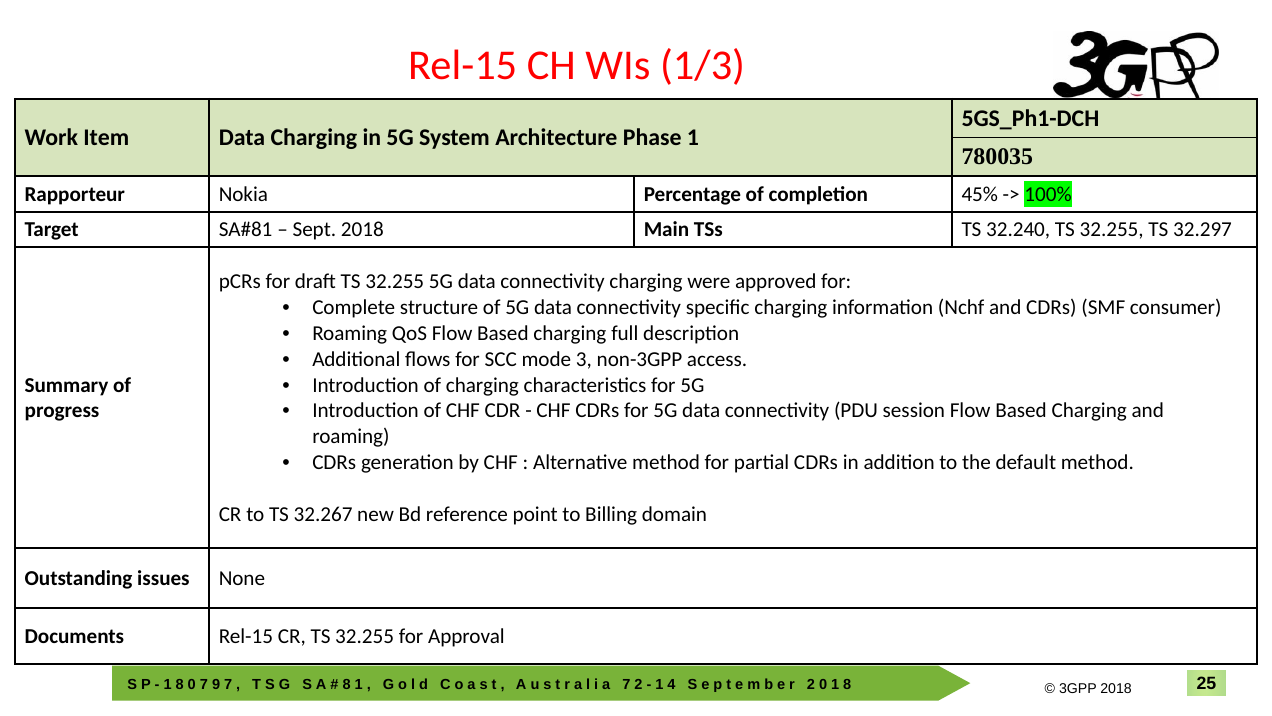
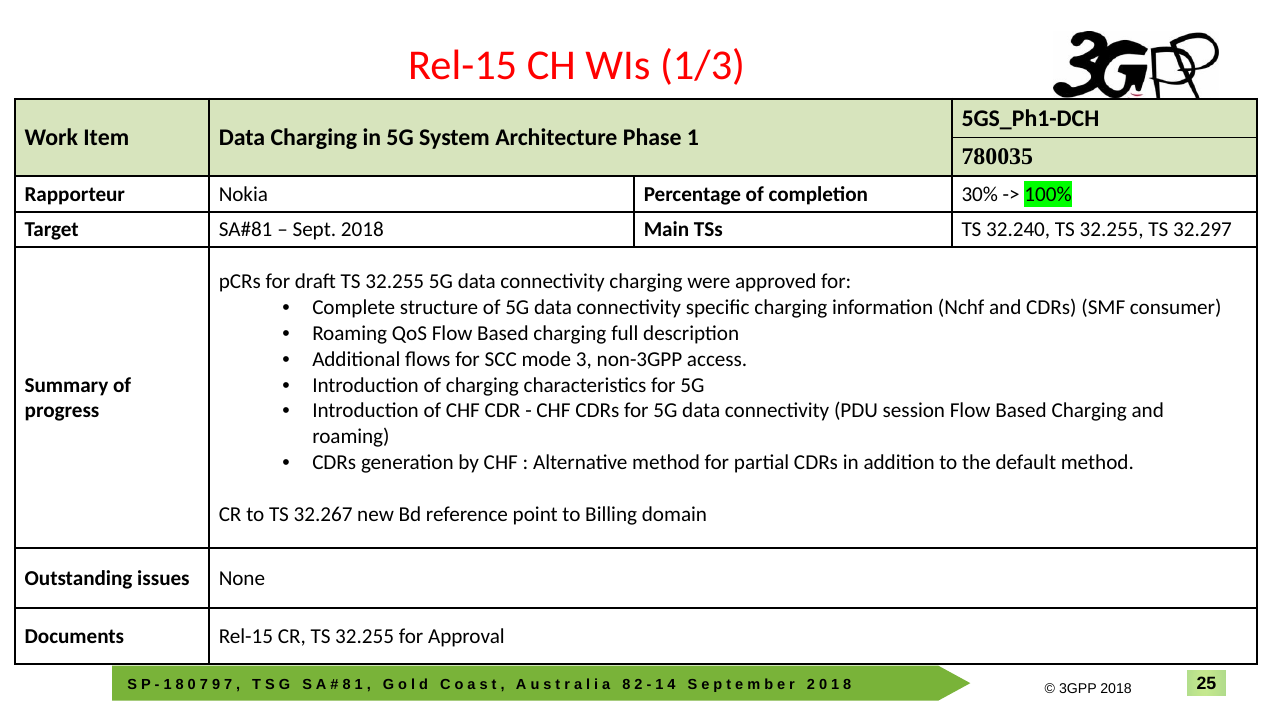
45%: 45% -> 30% (980, 194)
7: 7 -> 8 (626, 685)
